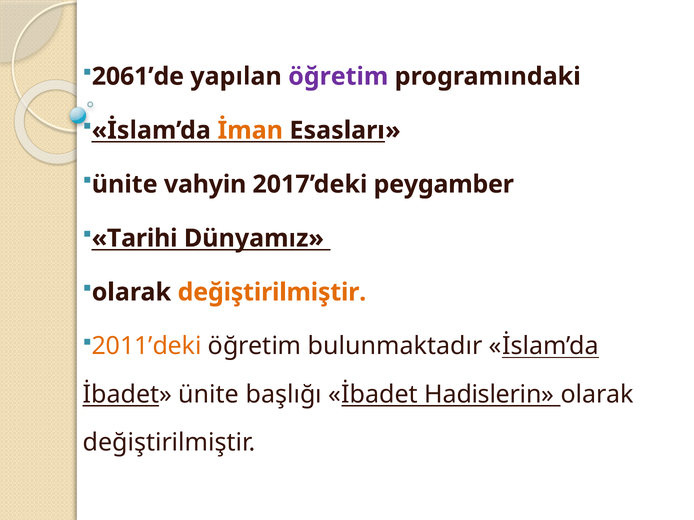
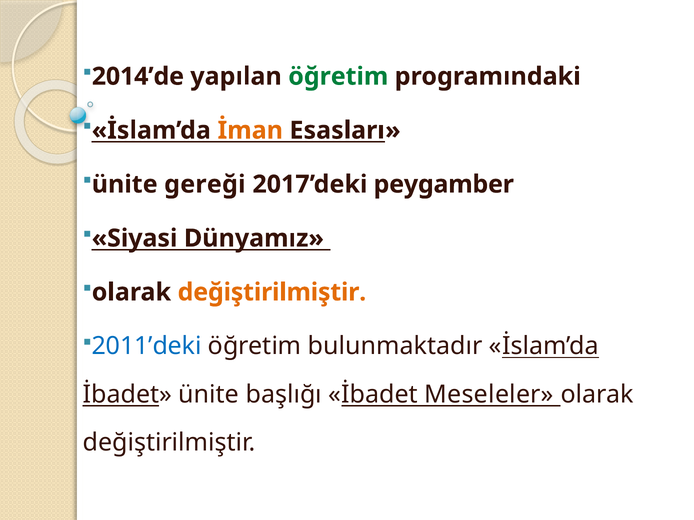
2061’de: 2061’de -> 2014’de (138, 77)
öğretim colour: purple -> green (338, 77)
vahyin: vahyin -> gereği (205, 185)
Tarihi: Tarihi -> Siyasi (135, 239)
2011’deki colour: orange -> blue (147, 346)
Hadislerin: Hadislerin -> Meseleler (489, 395)
